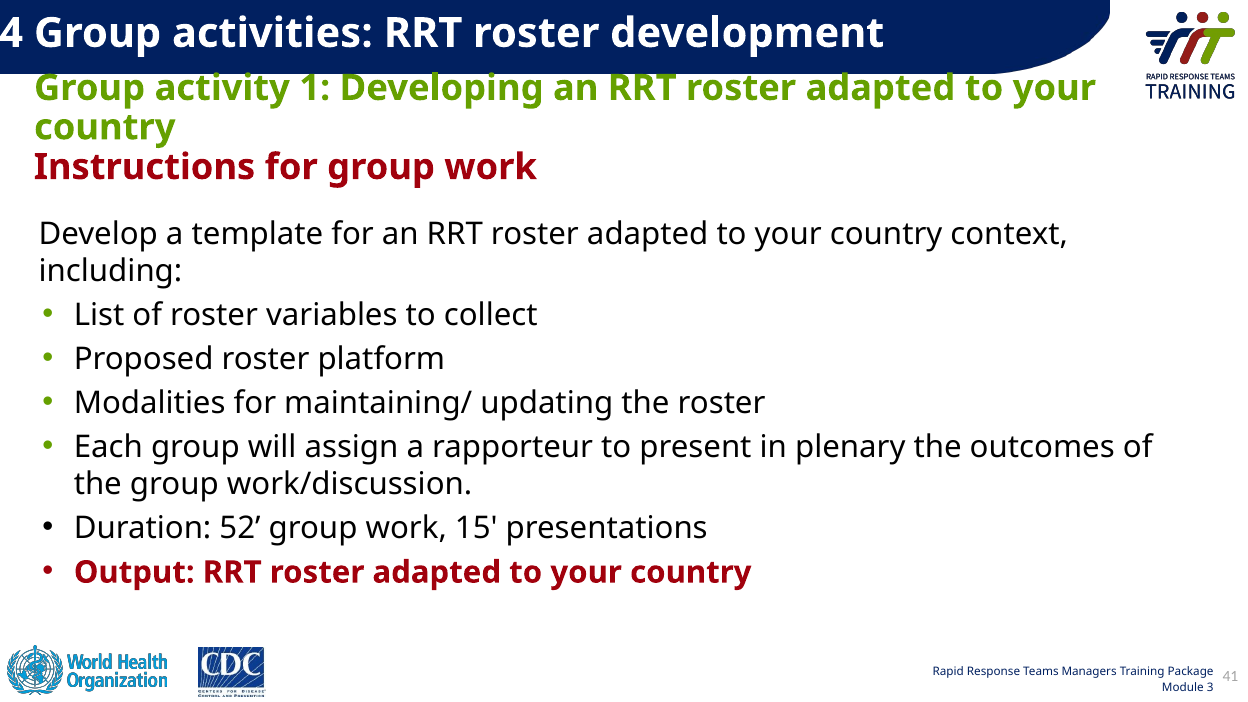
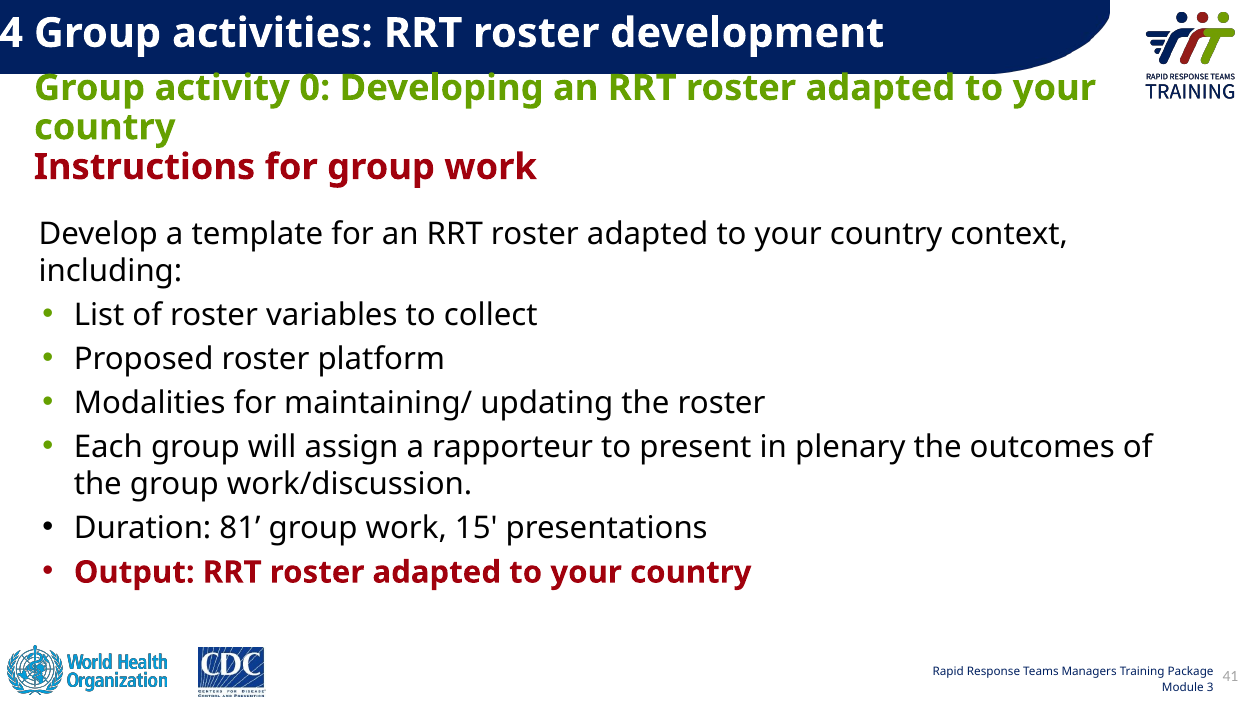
1: 1 -> 0 (315, 88)
52: 52 -> 81 (240, 528)
